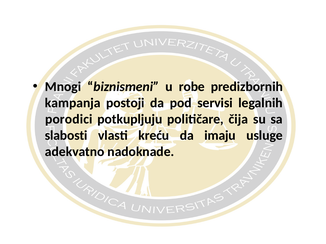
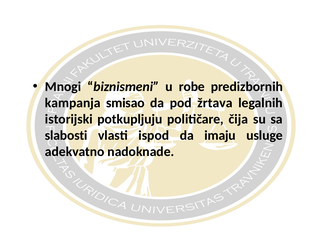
postoji: postoji -> smisao (125, 103)
servisi: servisi -> žrtava (215, 103)
porodici: porodici -> istorijski (69, 119)
kreću: kreću -> ispod (154, 136)
